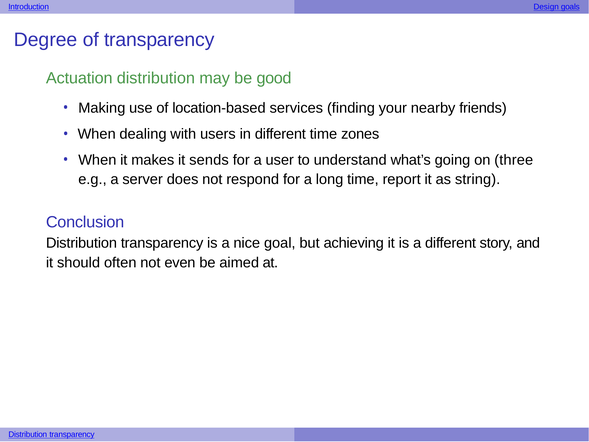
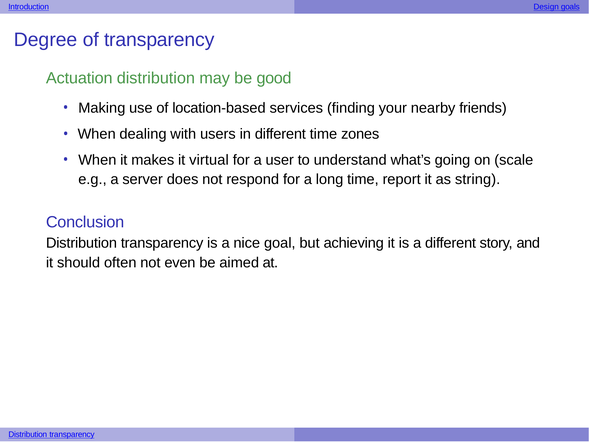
sends: sends -> virtual (209, 160)
three: three -> scale (514, 160)
